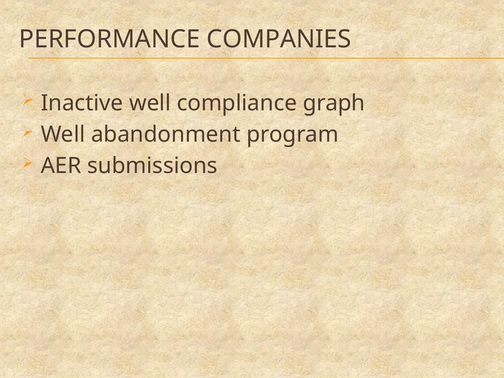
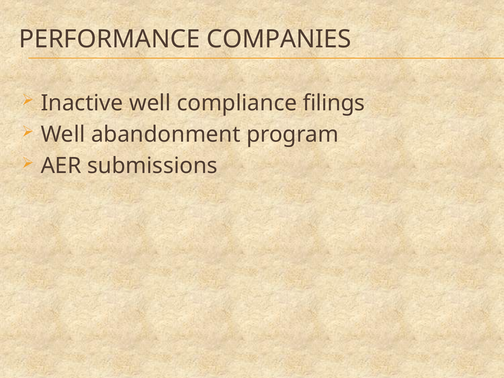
graph: graph -> filings (334, 103)
